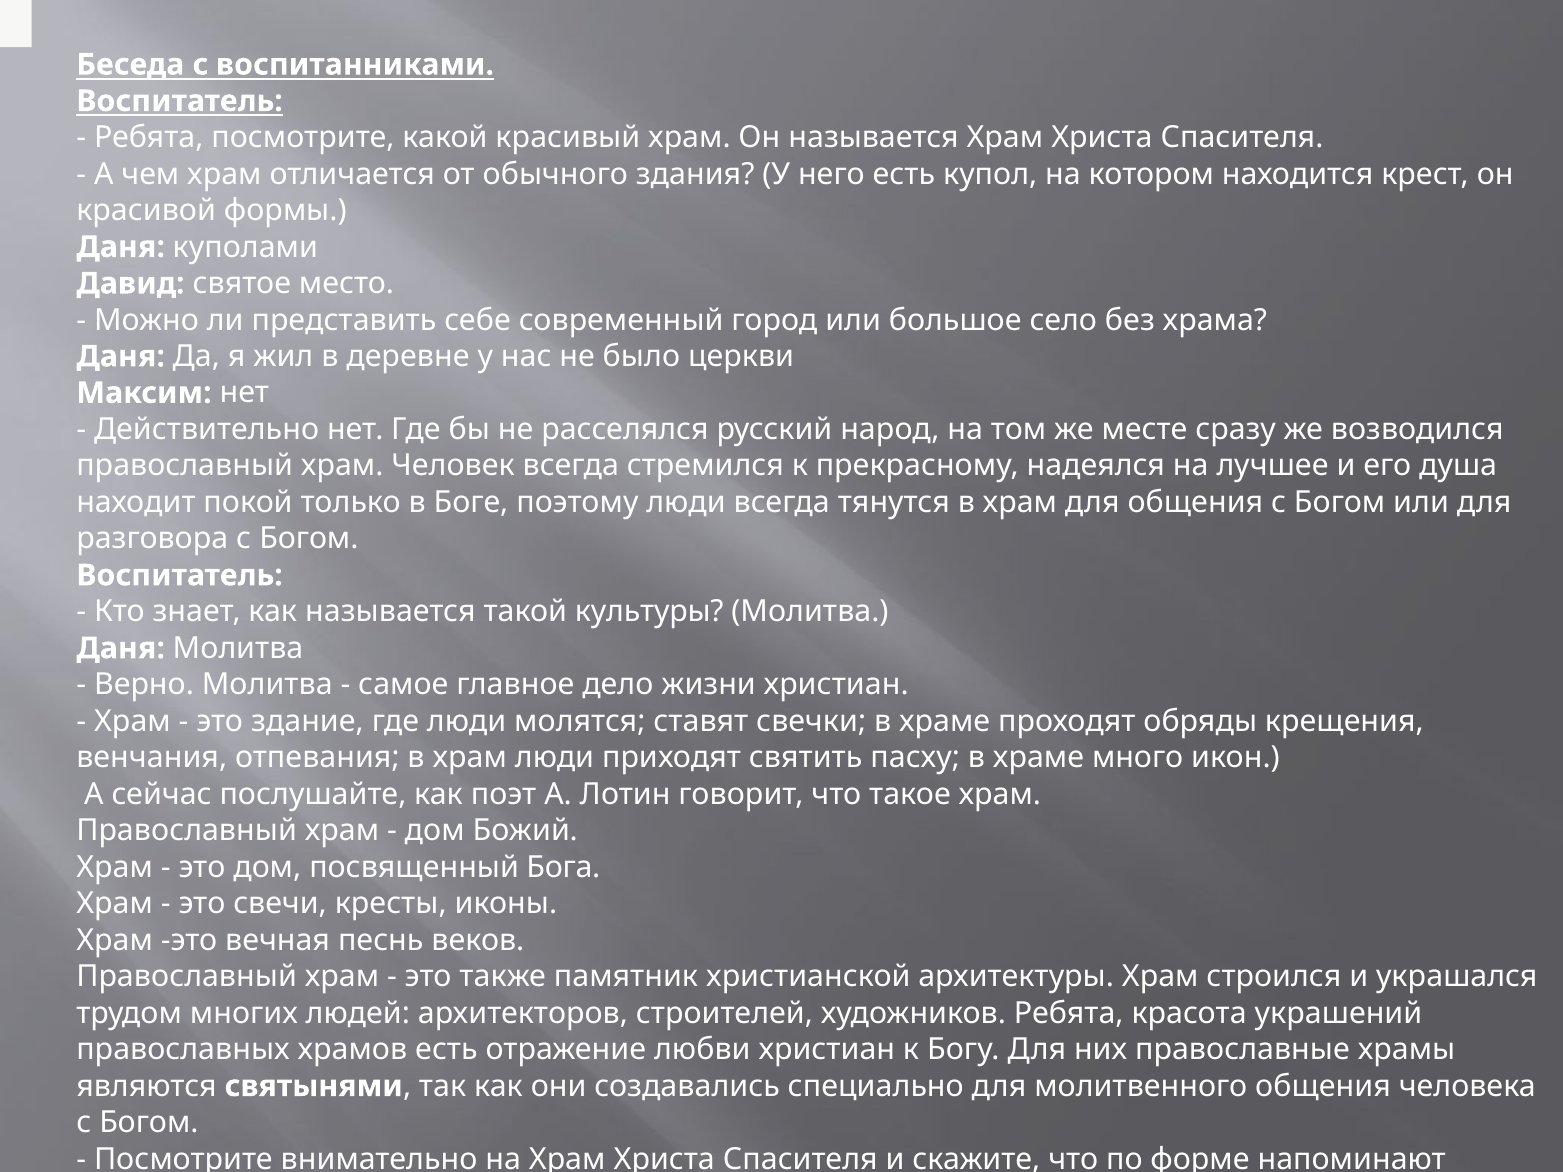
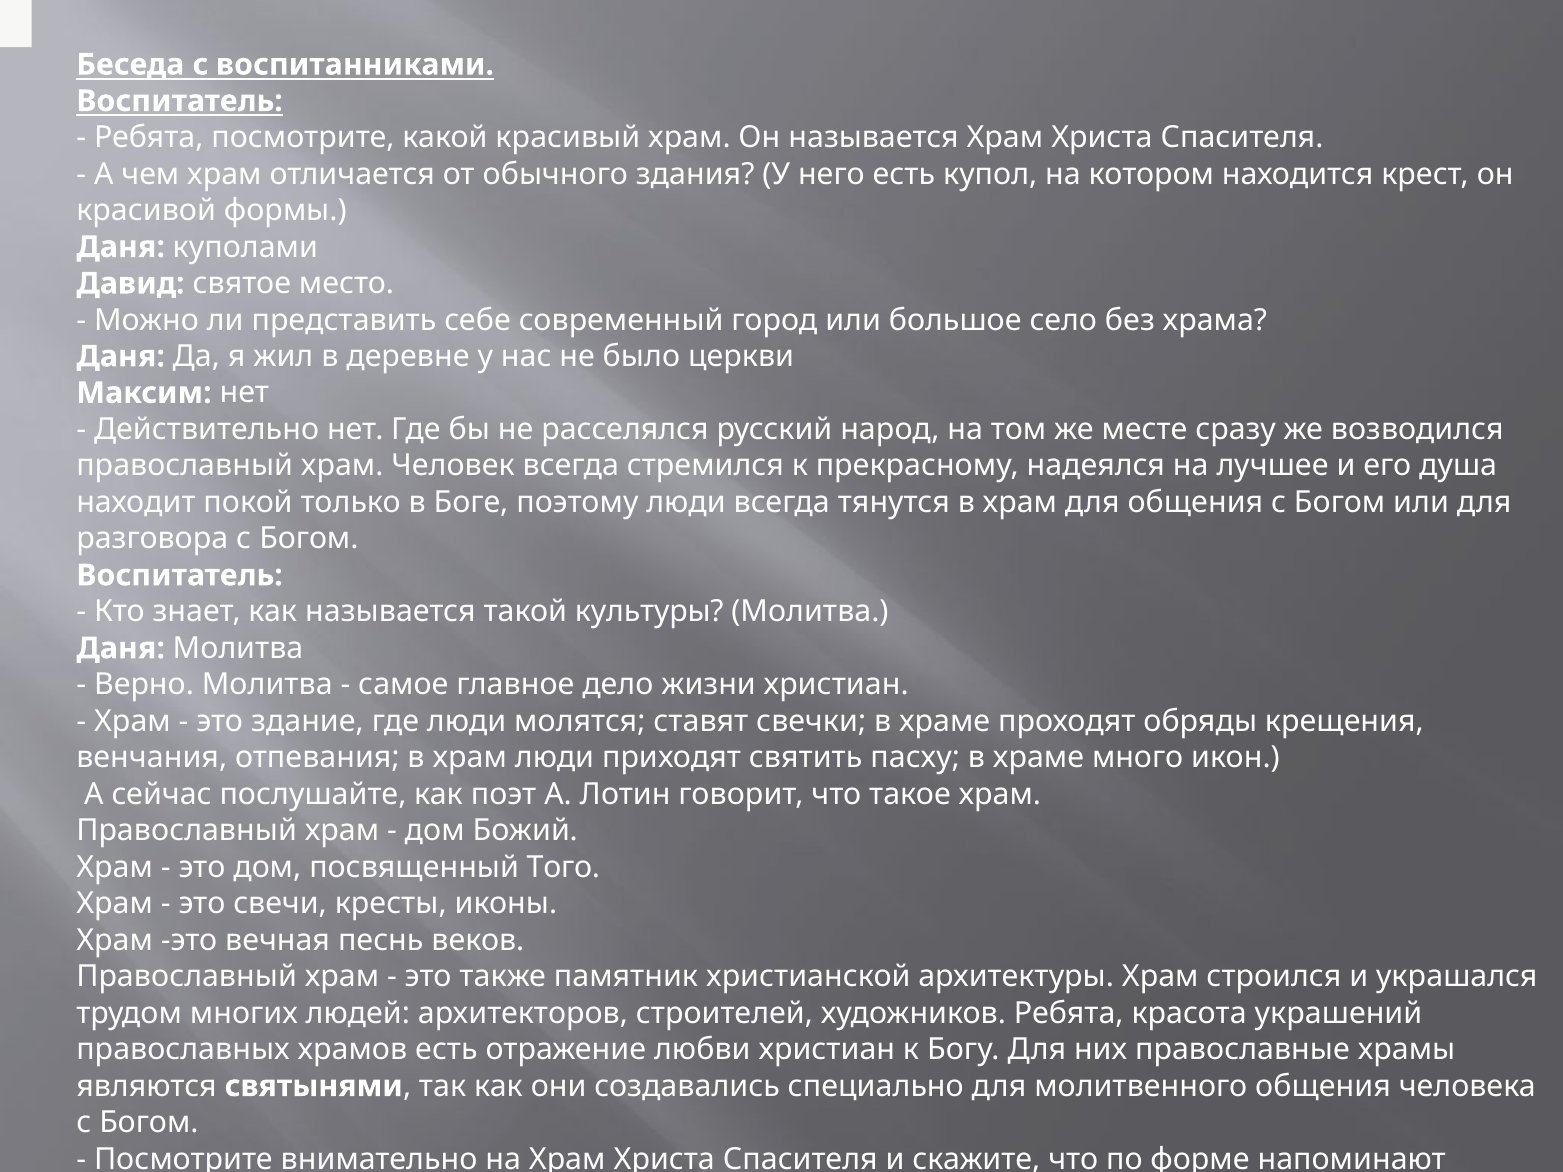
Бога: Бога -> Того (563, 867)
